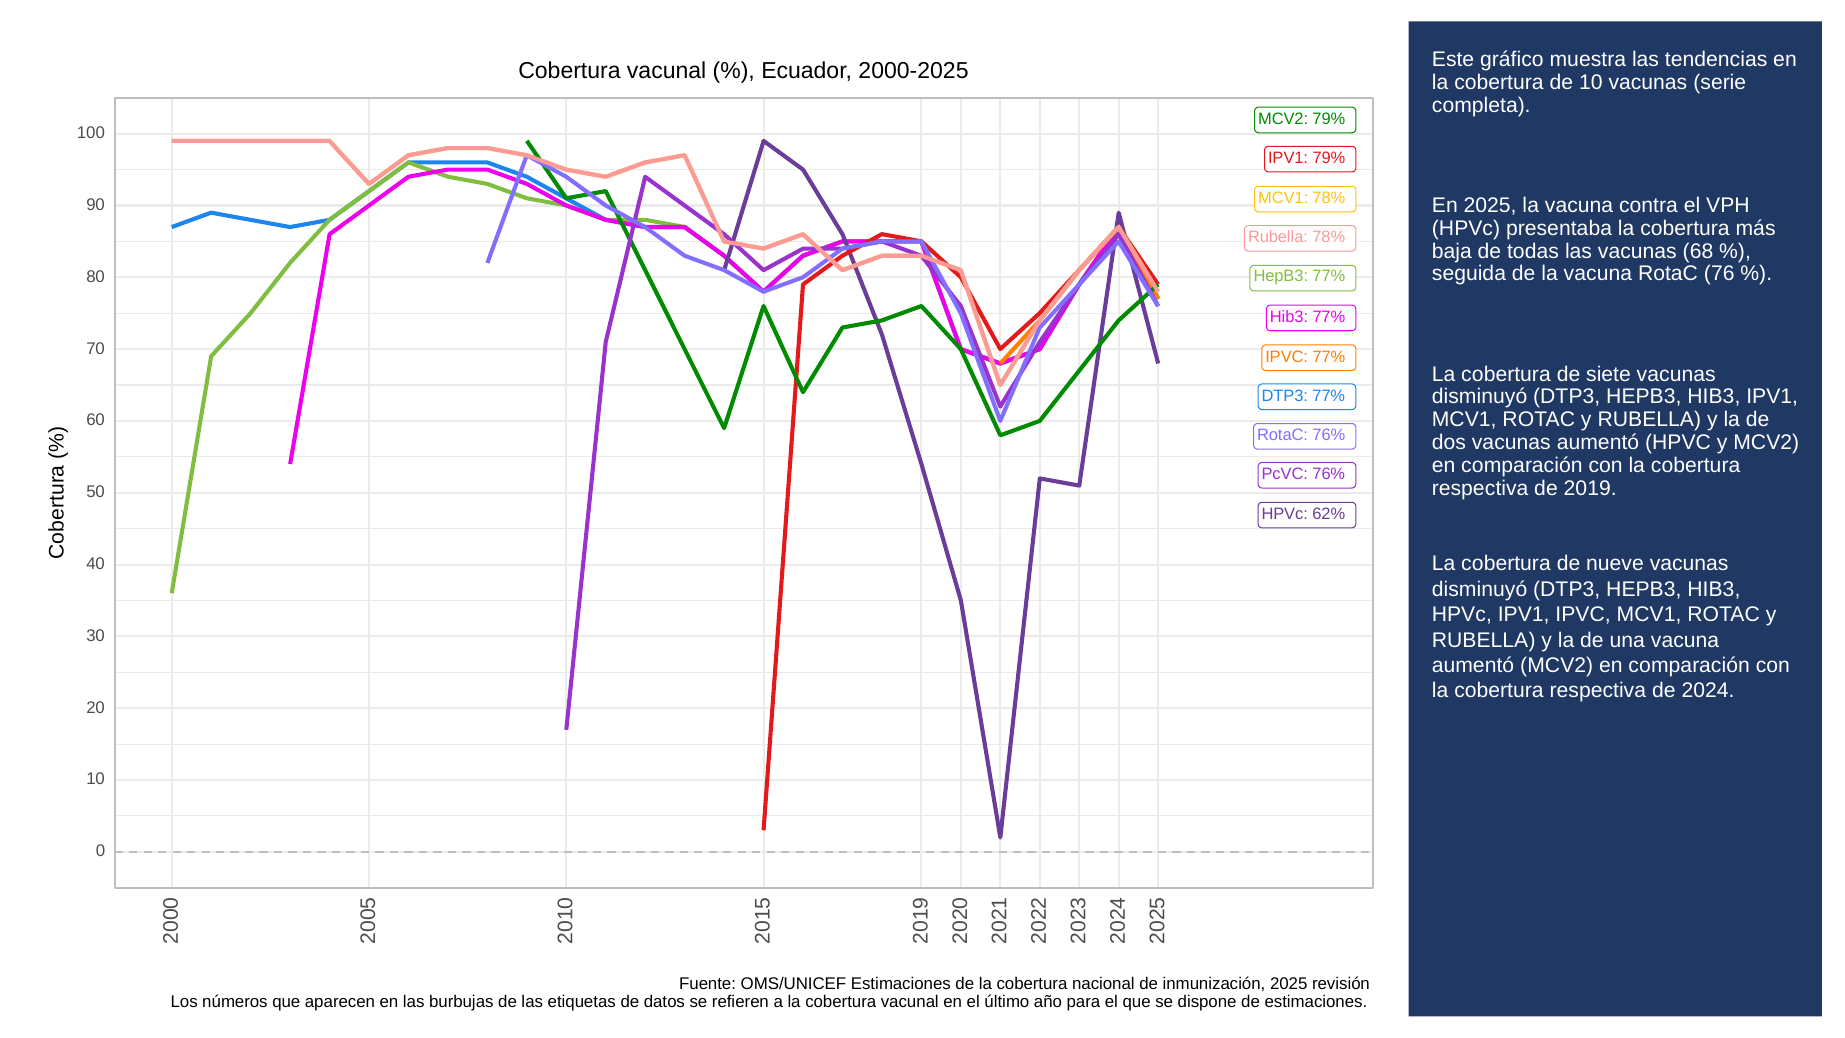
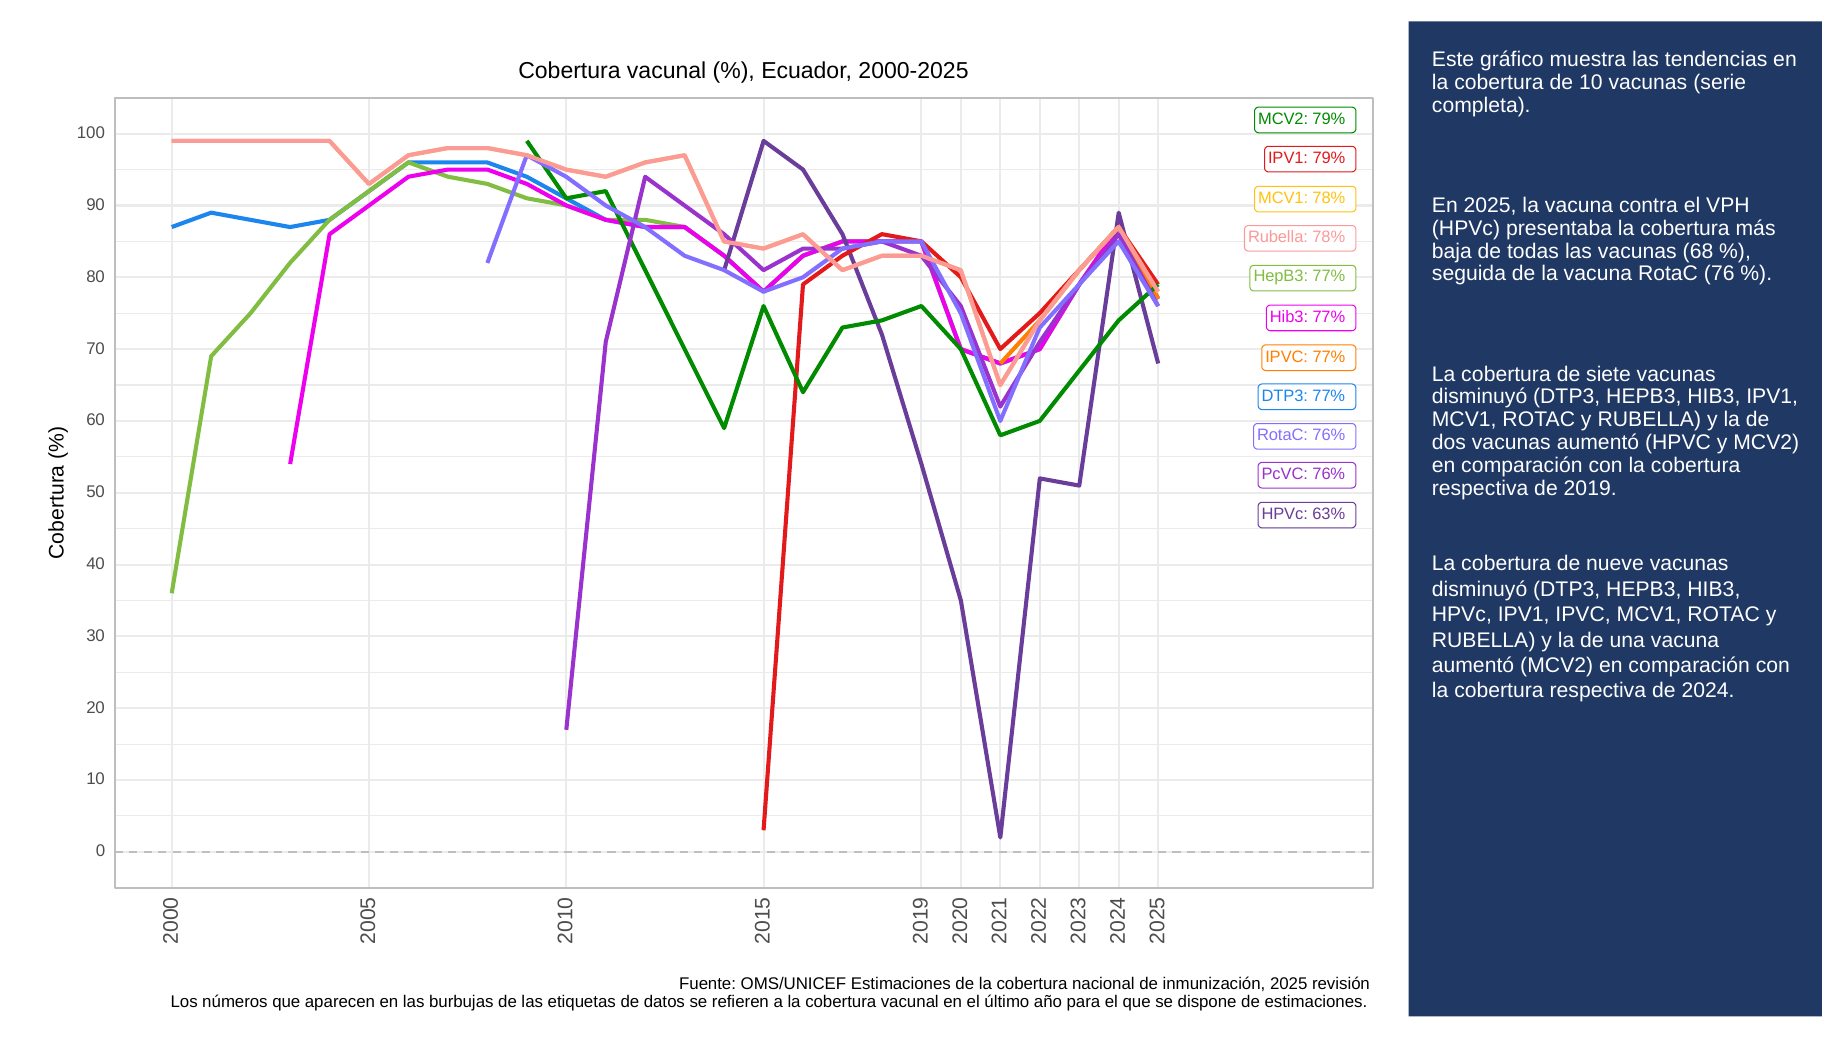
62%: 62% -> 63% (1329, 514)
